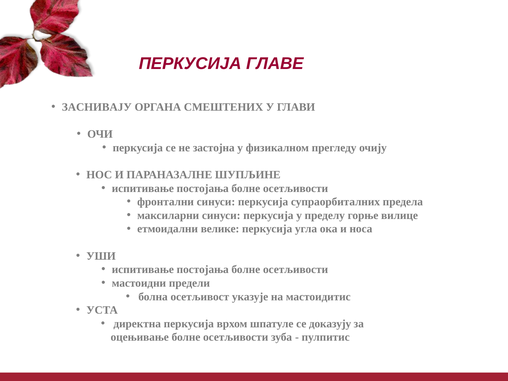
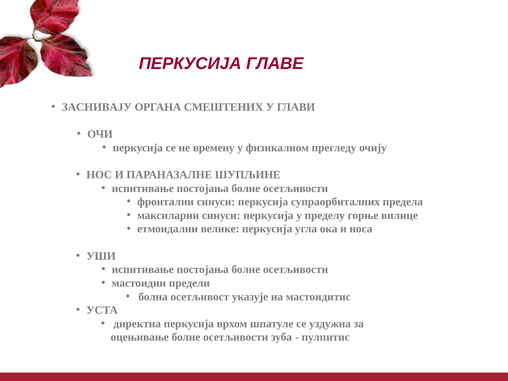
застојна: застојна -> времену (214, 148)
доказују: доказују -> уздужна (330, 324)
